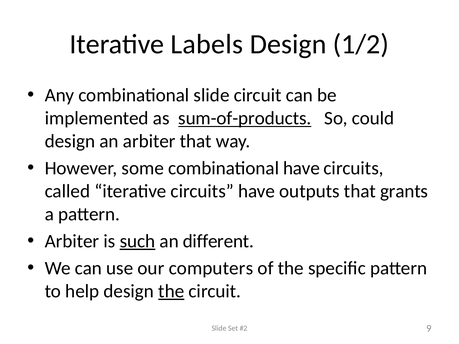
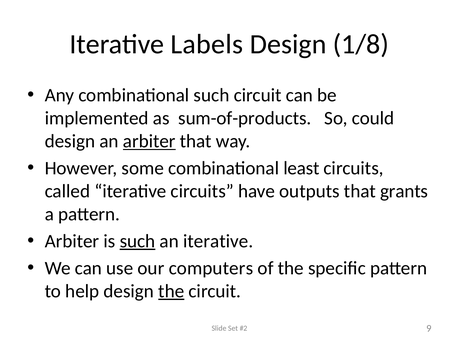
1/2: 1/2 -> 1/8 (361, 44)
combinational slide: slide -> such (212, 95)
sum-of-products underline: present -> none (245, 118)
arbiter underline: none -> present (149, 141)
combinational have: have -> least (301, 168)
an different: different -> iterative (218, 241)
